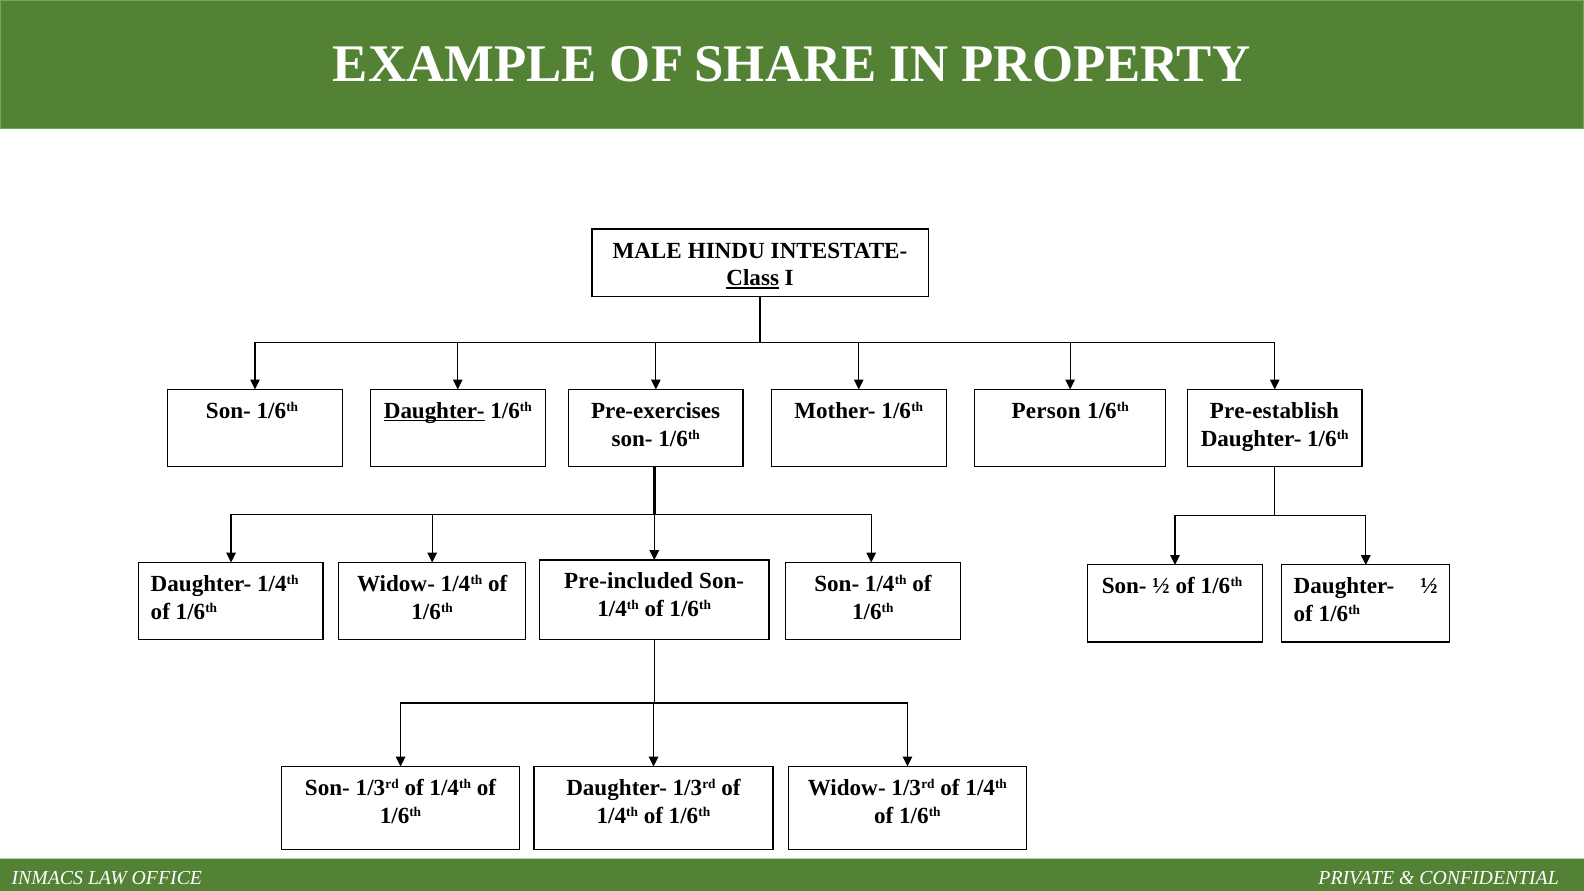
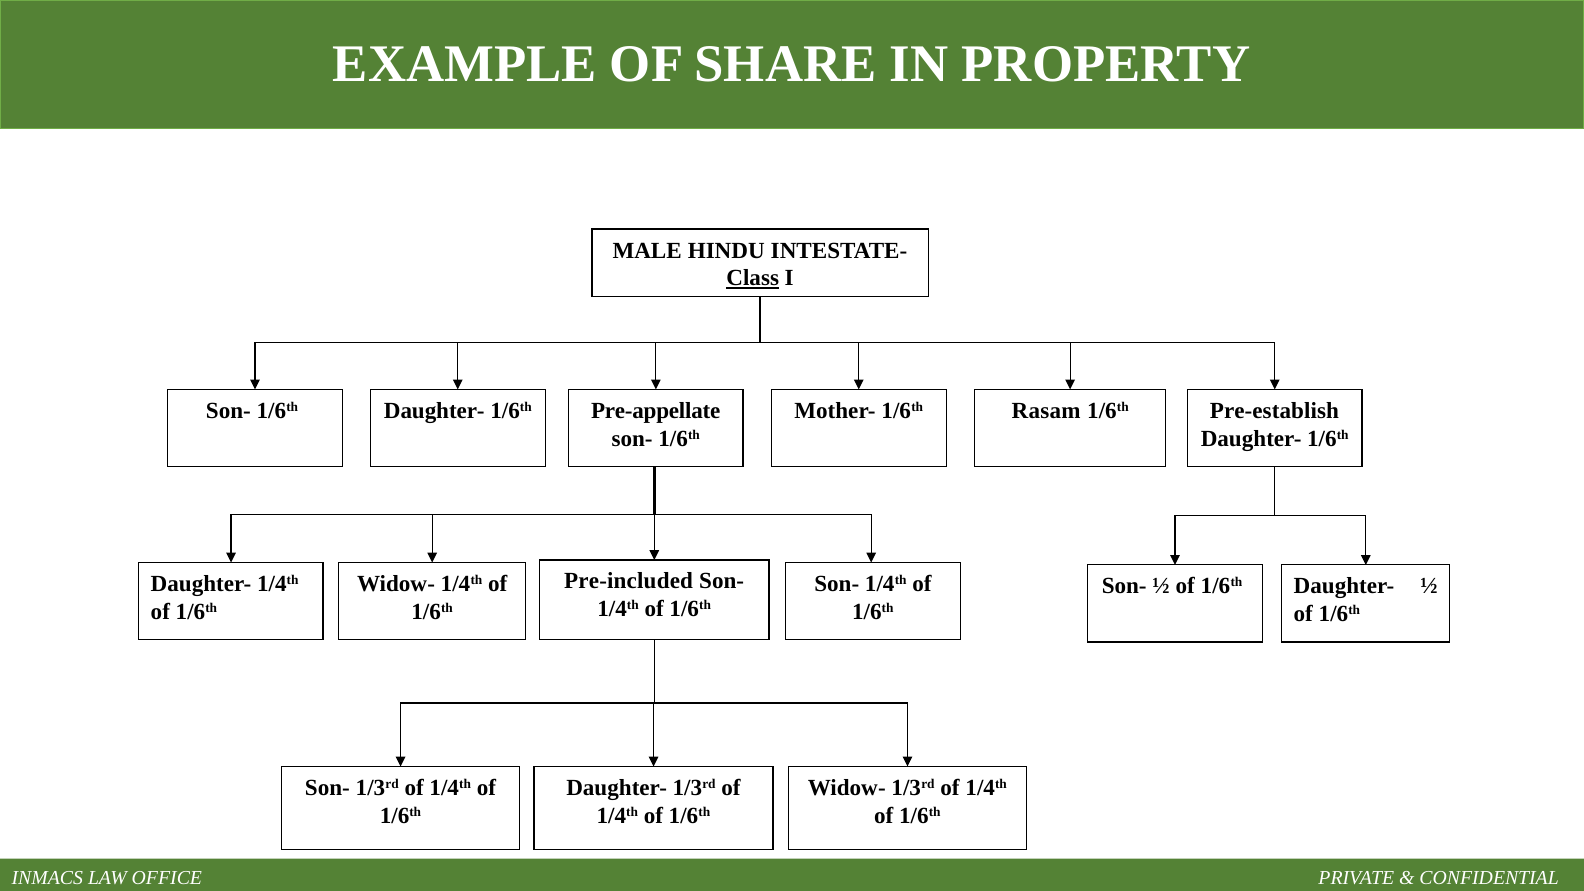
Daughter- underline: present -> none (434, 411)
Pre-exercises: Pre-exercises -> Pre-appellate (656, 411)
Person: Person -> Rasam (1046, 411)
